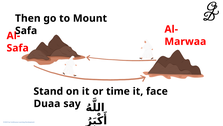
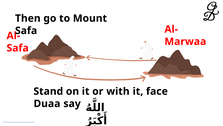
time: time -> with (118, 91)
